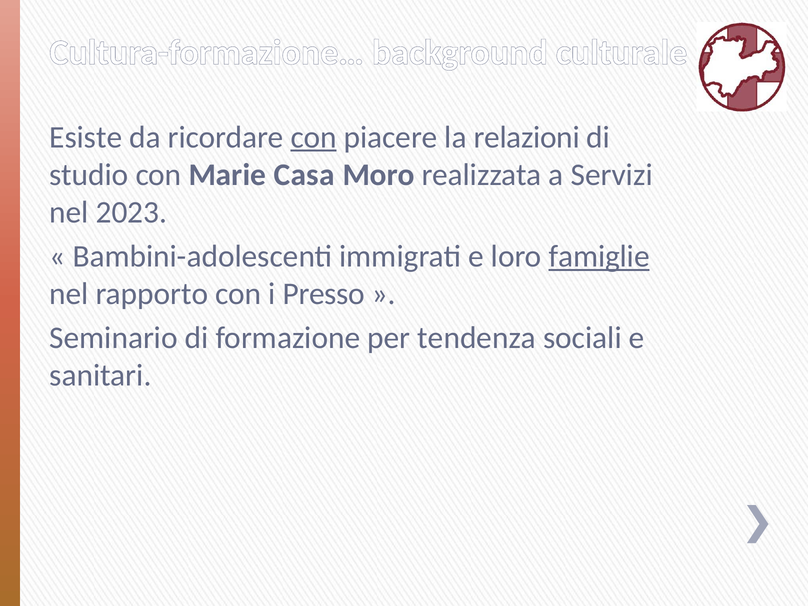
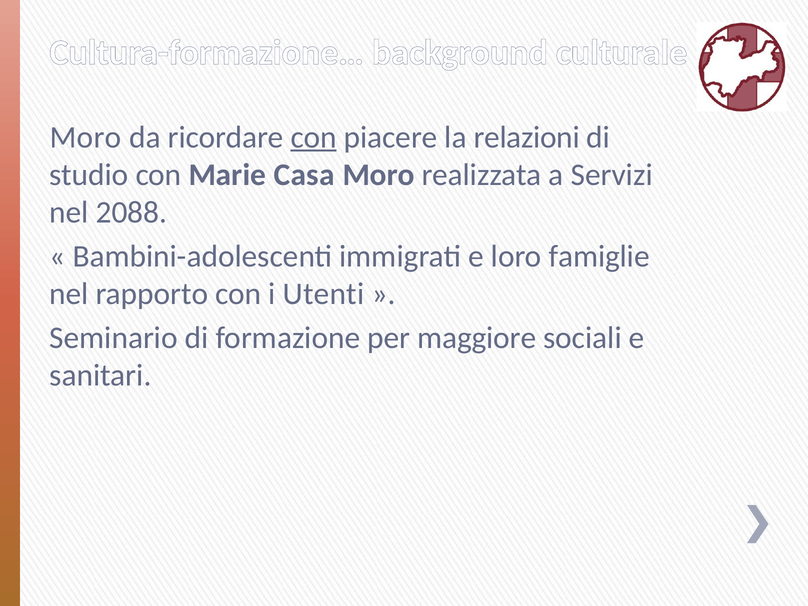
Esiste: Esiste -> Moro (86, 137)
2023: 2023 -> 2088 (131, 212)
famiglie underline: present -> none (599, 256)
Presso: Presso -> Utenti (324, 294)
tendenza: tendenza -> maggiore (477, 338)
